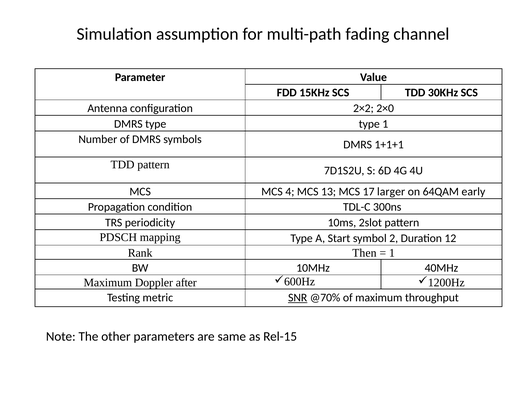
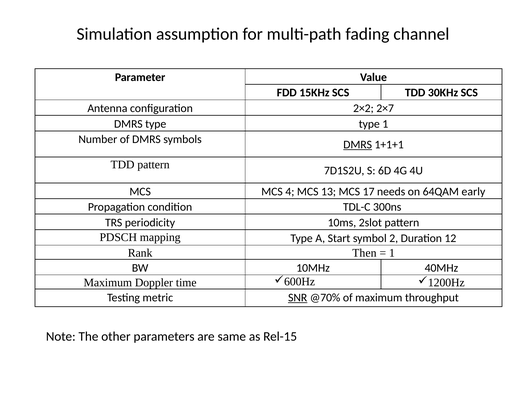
2×0: 2×0 -> 2×7 (385, 108)
DMRS underline: none -> present (358, 145)
larger: larger -> needs (391, 191)
after: after -> time (186, 282)
